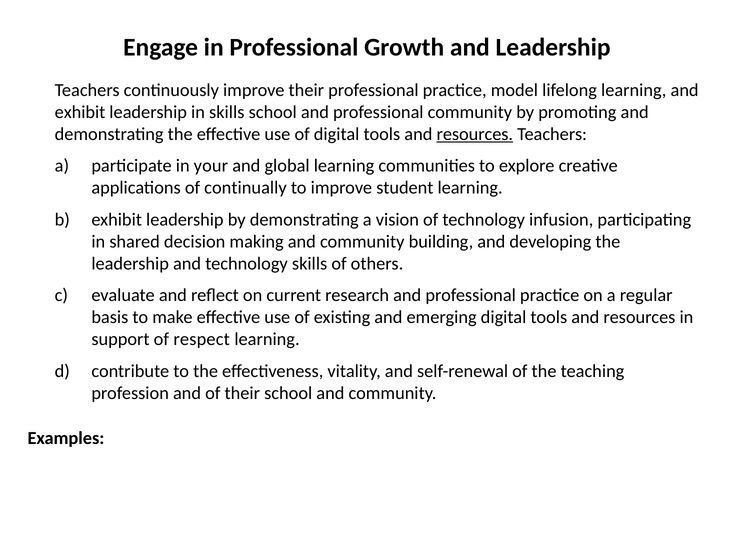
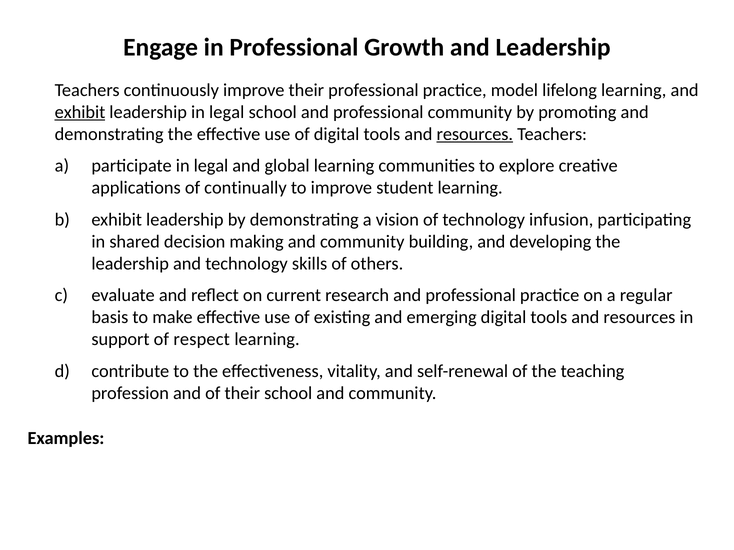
exhibit underline: none -> present (80, 112)
leadership in skills: skills -> legal (227, 112)
participate in your: your -> legal (211, 166)
